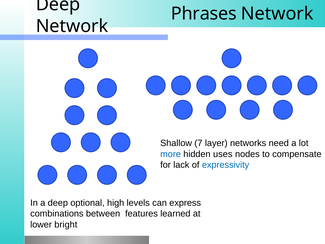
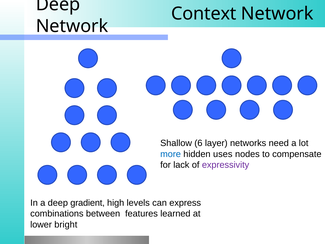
Phrases: Phrases -> Context (204, 14)
7: 7 -> 6 (198, 143)
expressivity colour: blue -> purple (226, 165)
optional: optional -> gradient (88, 203)
